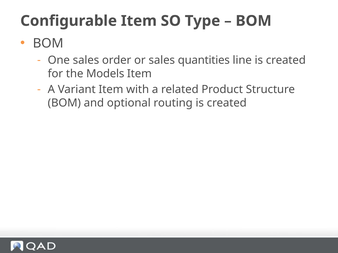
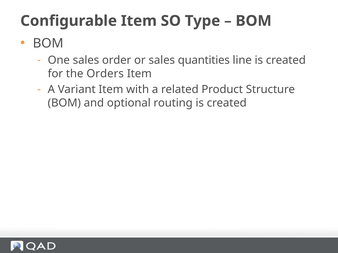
Models: Models -> Orders (105, 74)
